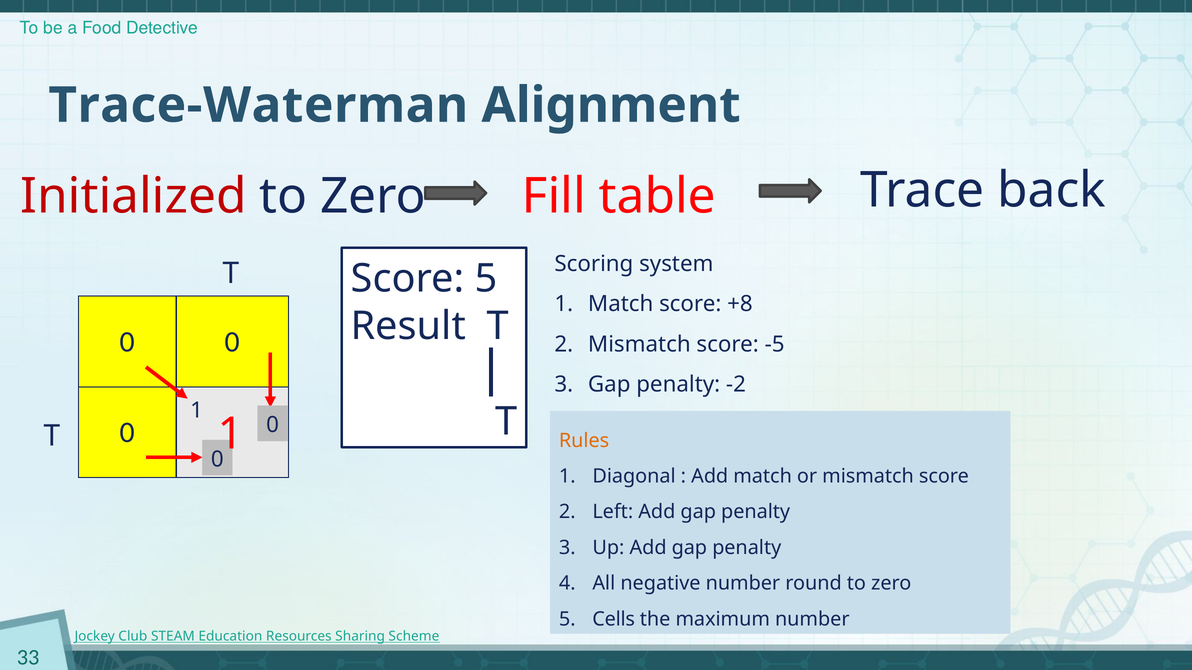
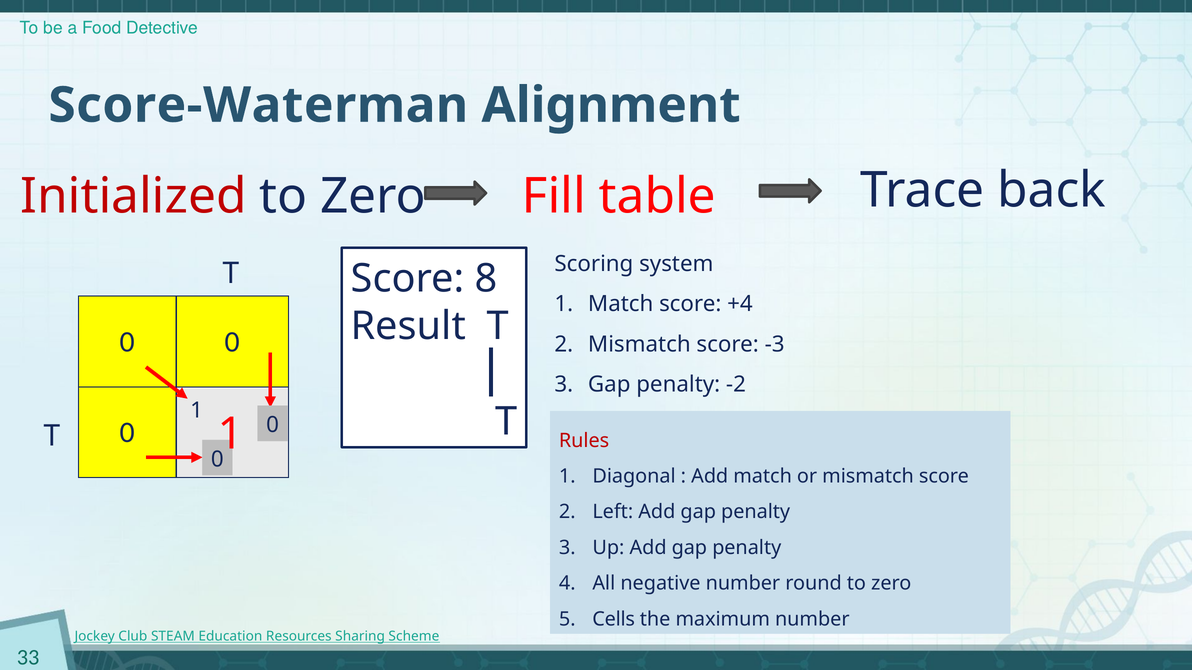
Trace-Waterman: Trace-Waterman -> Score-Waterman (258, 105)
Score 5: 5 -> 8 (486, 279)
+8: +8 -> +4 (740, 304)
-5: -5 -> -3 (775, 345)
Rules colour: orange -> red (584, 441)
